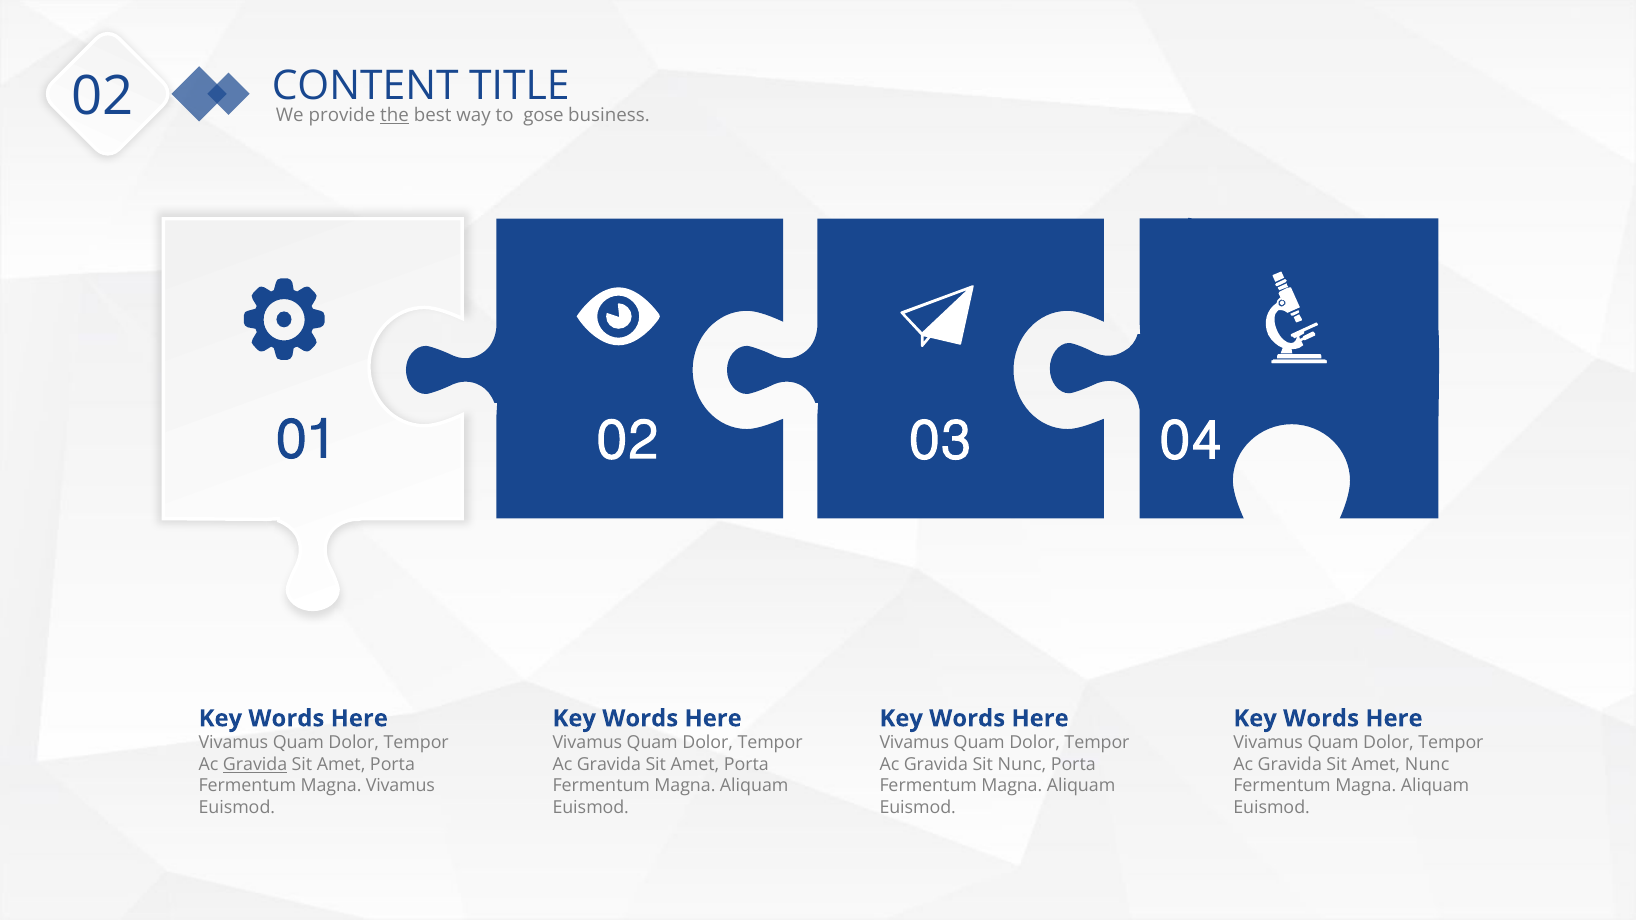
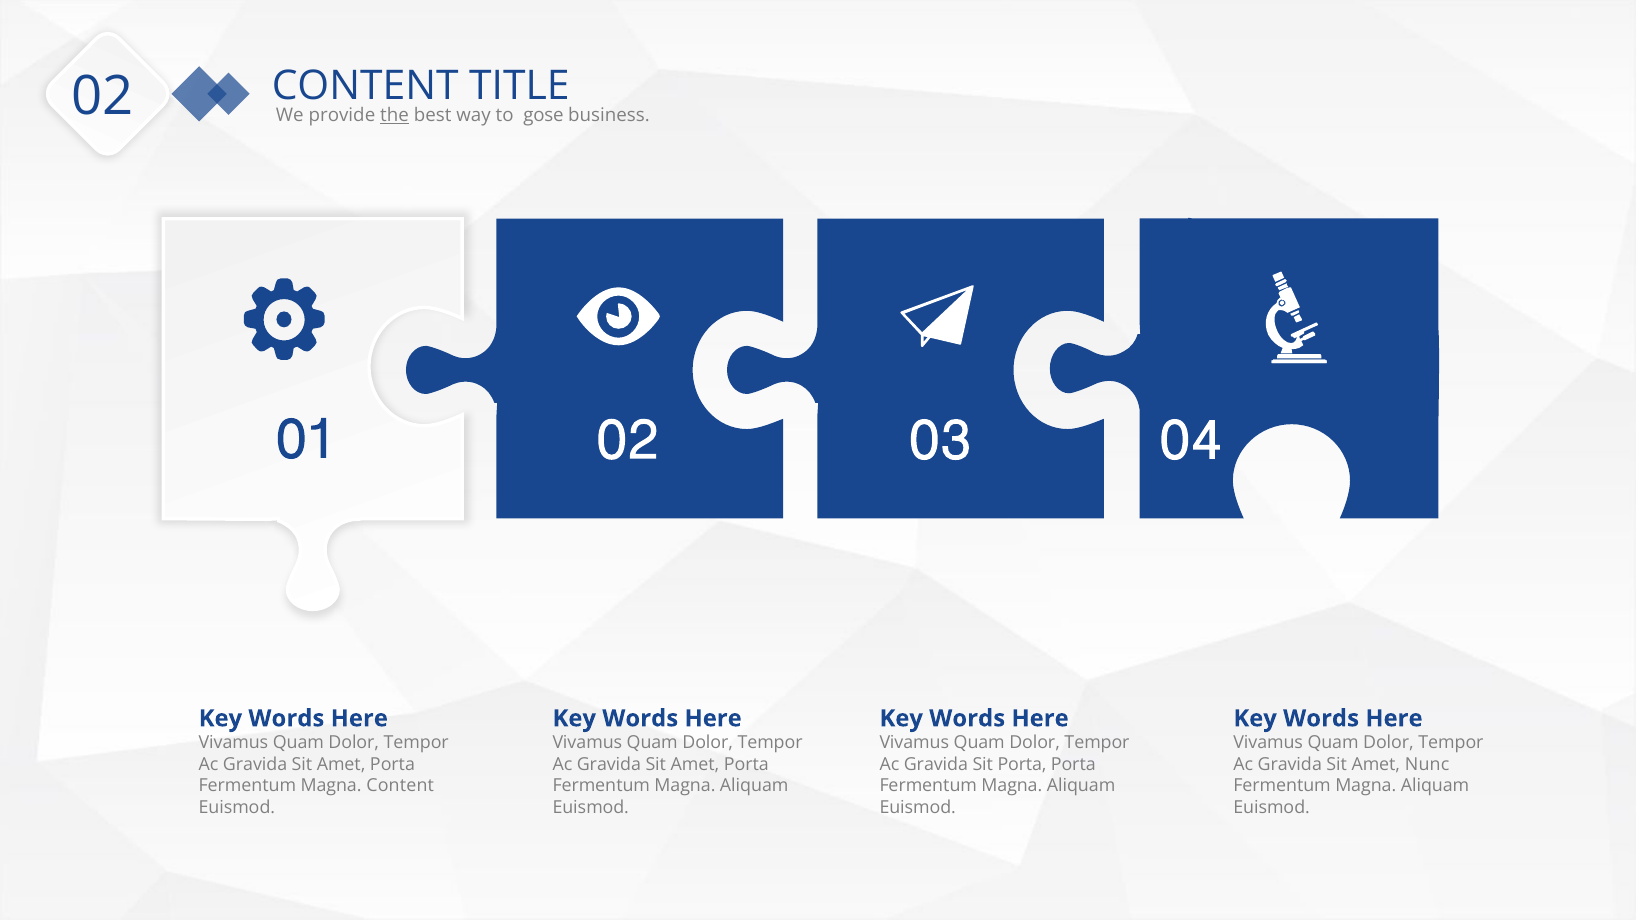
Gravida underline: present -> none (255, 765)
Sit Nunc: Nunc -> Porta (1022, 765)
Magna Vivamus: Vivamus -> Content (400, 786)
